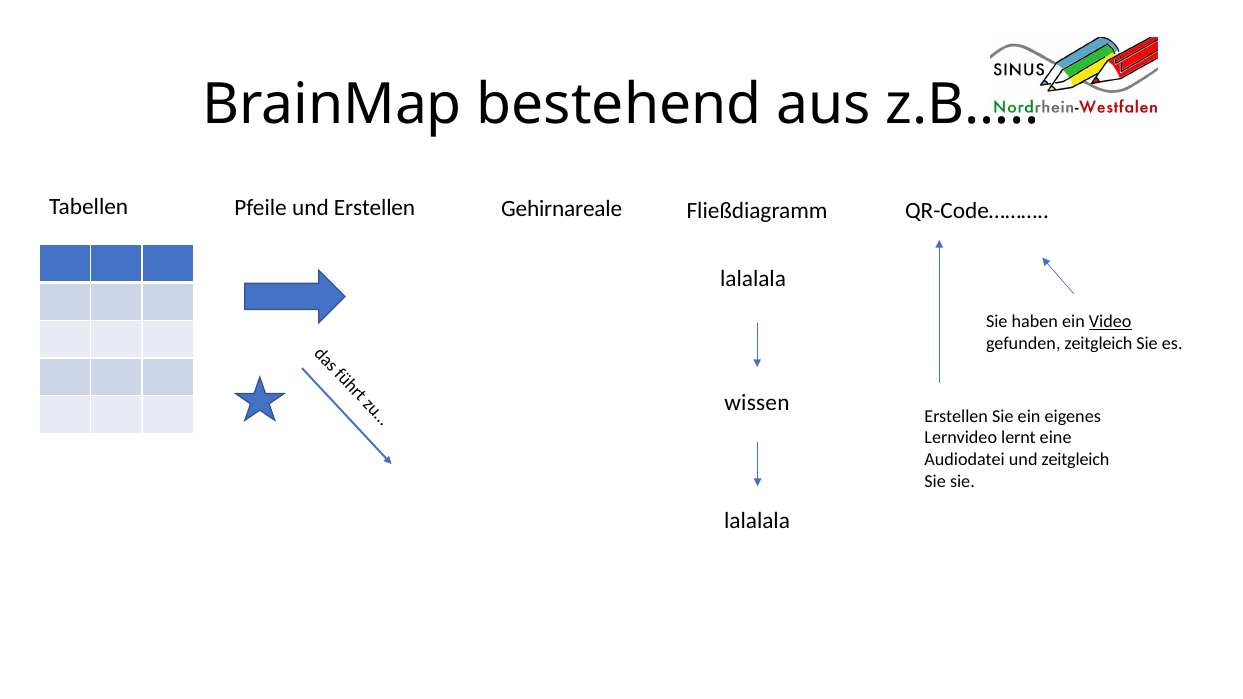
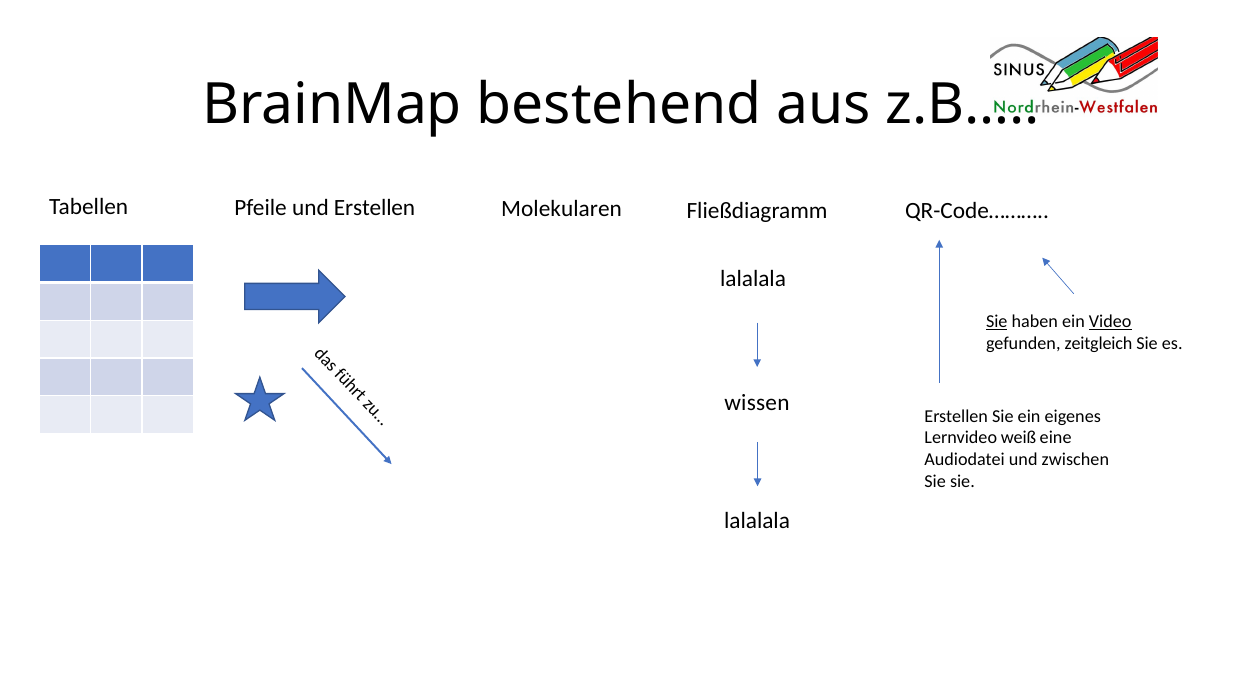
Gehirnareale: Gehirnareale -> Molekularen (562, 209)
Sie underline: none -> present (997, 322)
lernt: lernt -> weiß (1019, 438)
und zeitgleich: zeitgleich -> zwischen (1075, 460)
